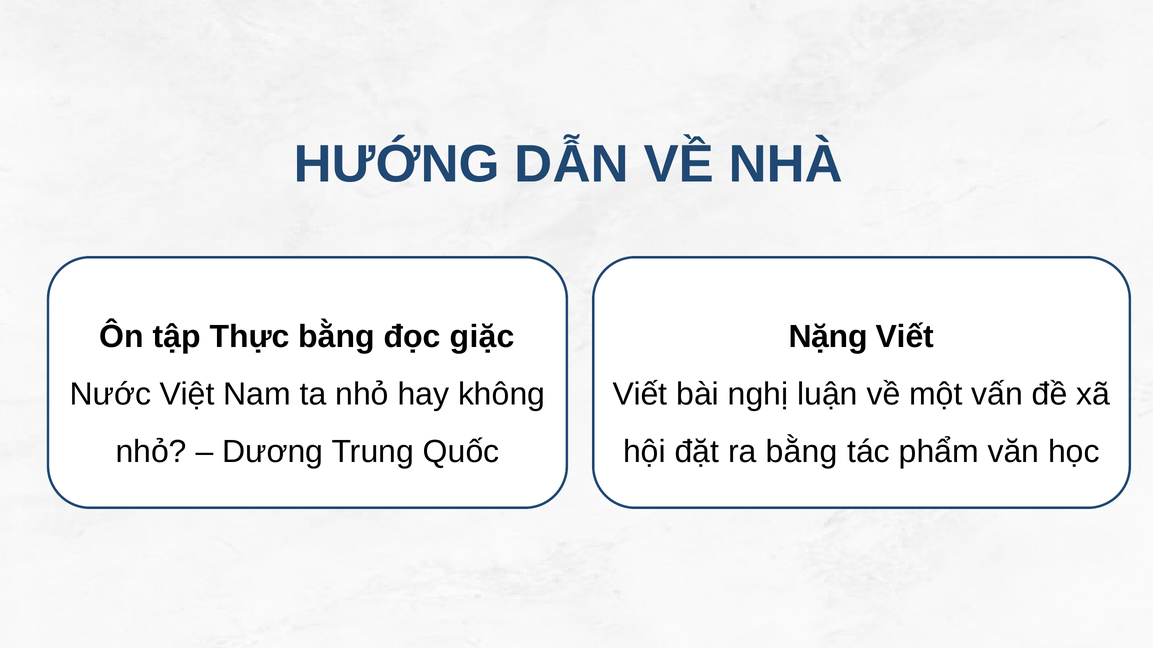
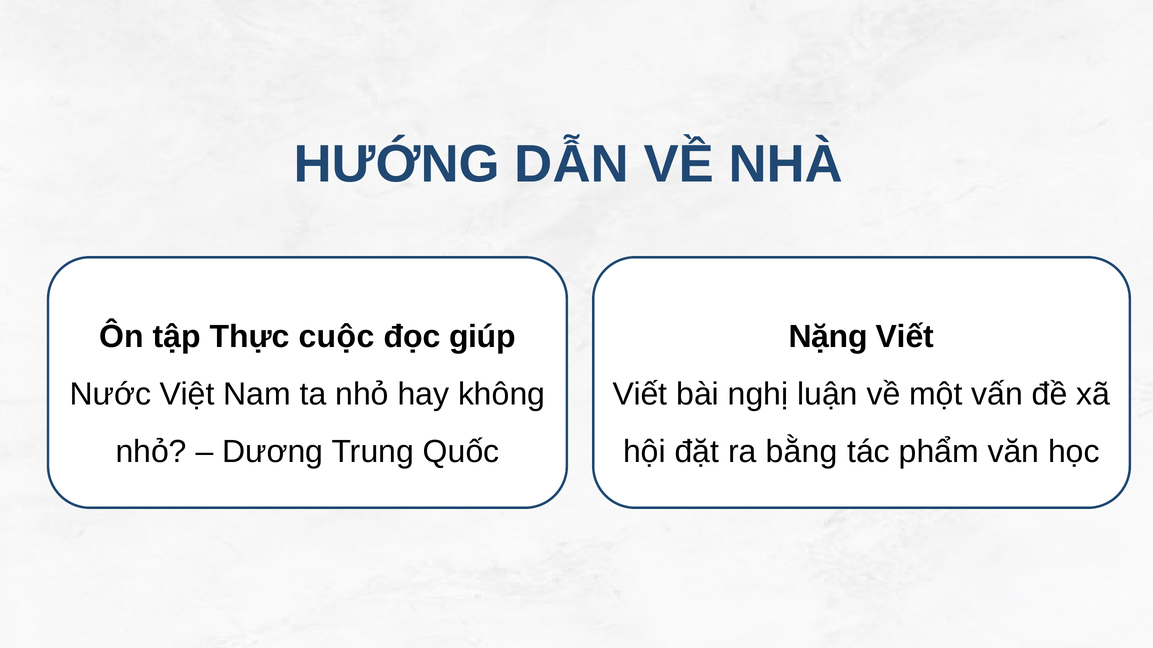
Thực bằng: bằng -> cuộc (336, 337)
giặc: giặc -> giúp (482, 337)
